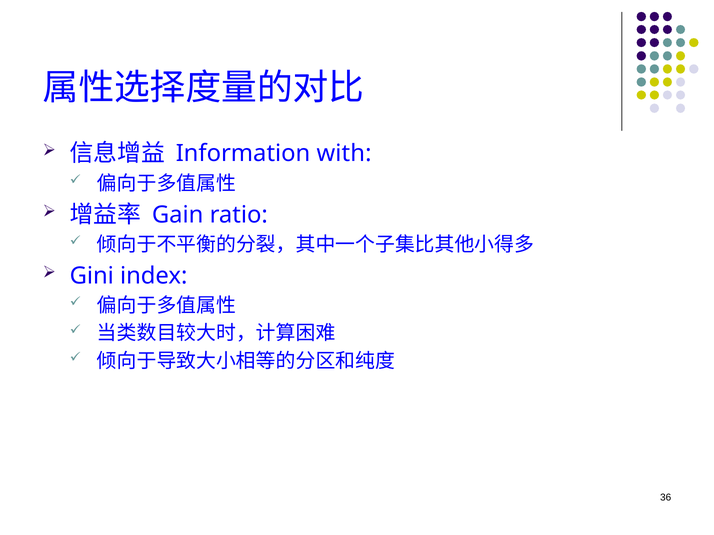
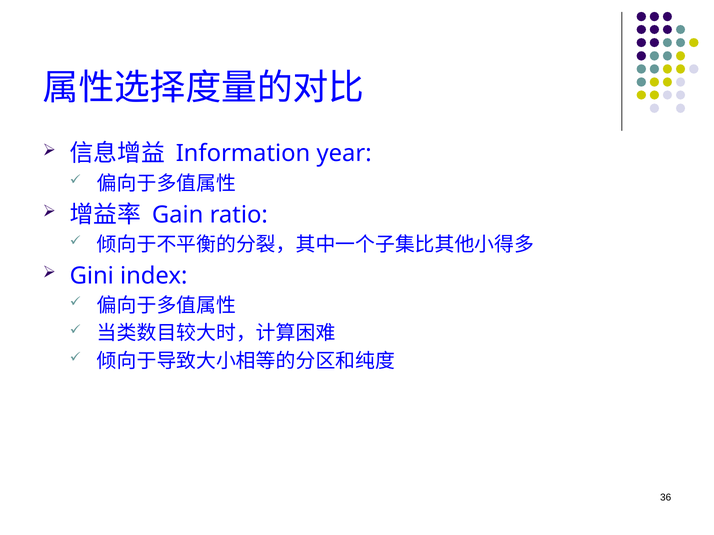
with: with -> year (344, 154)
